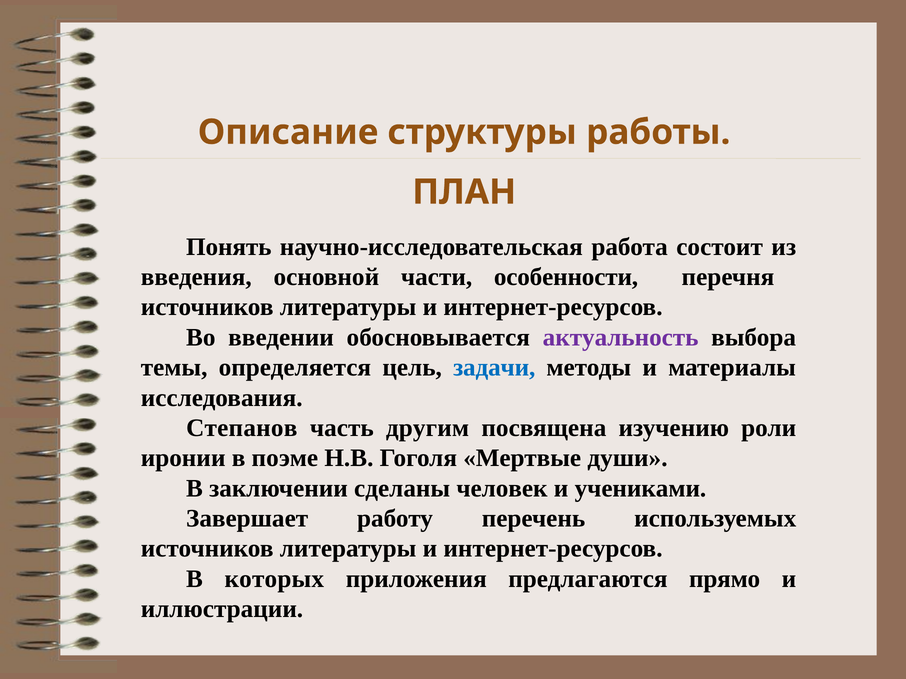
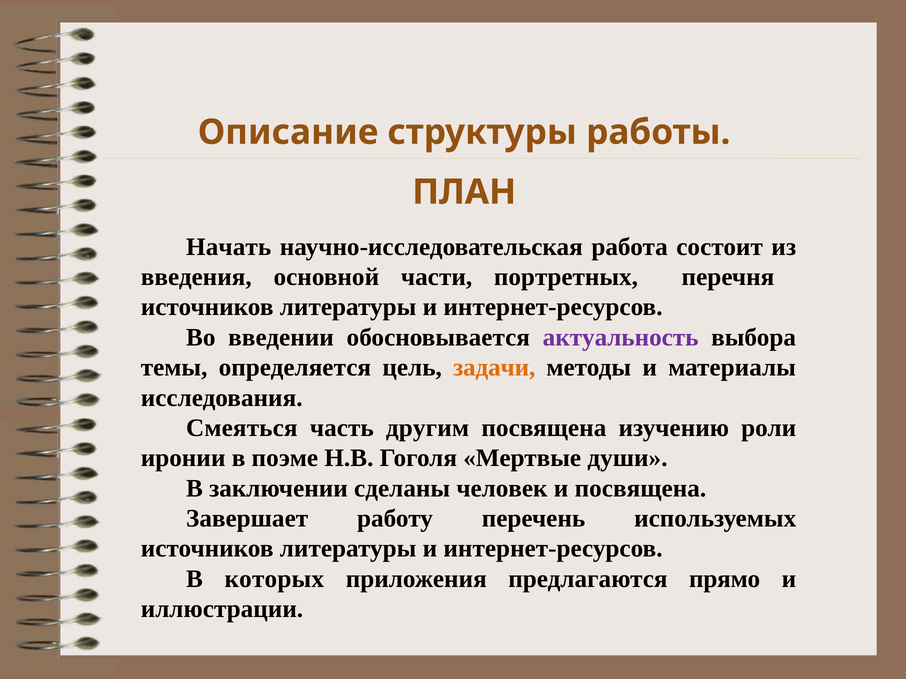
Понять: Понять -> Начать (229, 247)
особенности: особенности -> портретных (566, 277)
задачи colour: blue -> orange (494, 368)
Степанов: Степанов -> Смеяться (242, 428)
и учениками: учениками -> посвящена (640, 489)
